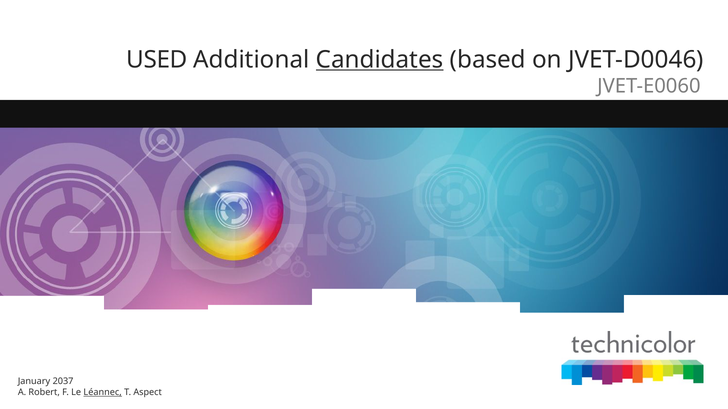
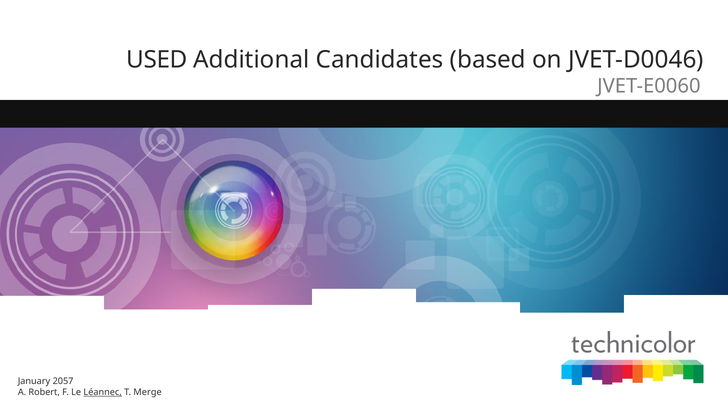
Candidates underline: present -> none (380, 60)
2037: 2037 -> 2057 (63, 382)
Aspect: Aspect -> Merge (148, 393)
